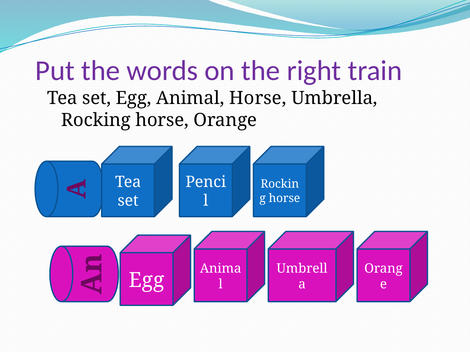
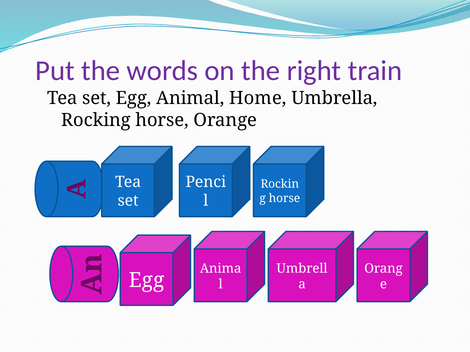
Animal Horse: Horse -> Home (258, 98)
